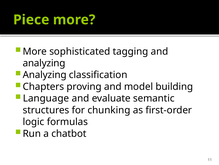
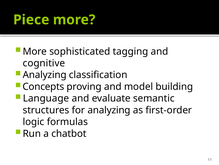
analyzing: analyzing -> cognitive (44, 63)
Chapters: Chapters -> Concepts (43, 86)
for chunking: chunking -> analyzing (109, 110)
